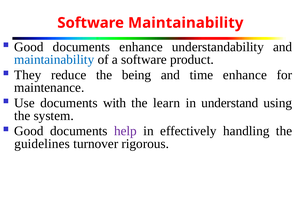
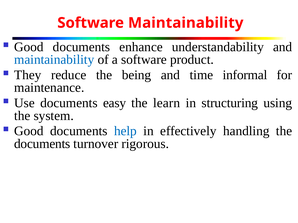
time enhance: enhance -> informal (245, 75)
with: with -> easy (115, 103)
understand: understand -> structuring (230, 103)
help colour: purple -> blue (125, 131)
guidelines: guidelines -> documents (42, 144)
